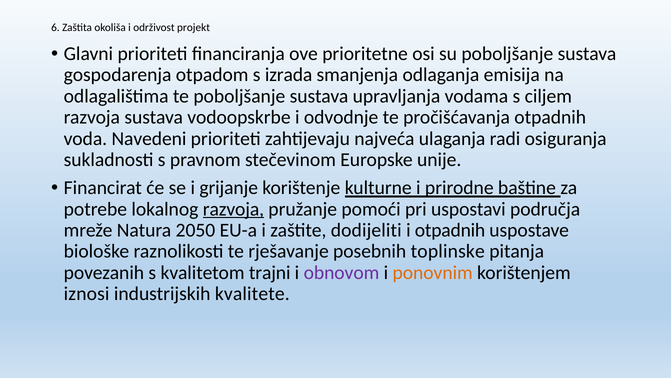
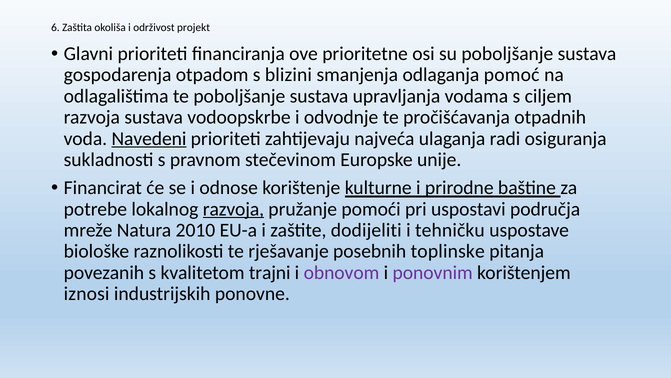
izrada: izrada -> blizini (288, 75)
emisija: emisija -> pomoć (512, 75)
Navedeni underline: none -> present (149, 138)
grijanje: grijanje -> odnose (229, 188)
2050: 2050 -> 2010 (195, 230)
i otpadnih: otpadnih -> tehničku (450, 230)
ponovnim colour: orange -> purple (433, 272)
kvalitete: kvalitete -> ponovne (252, 293)
